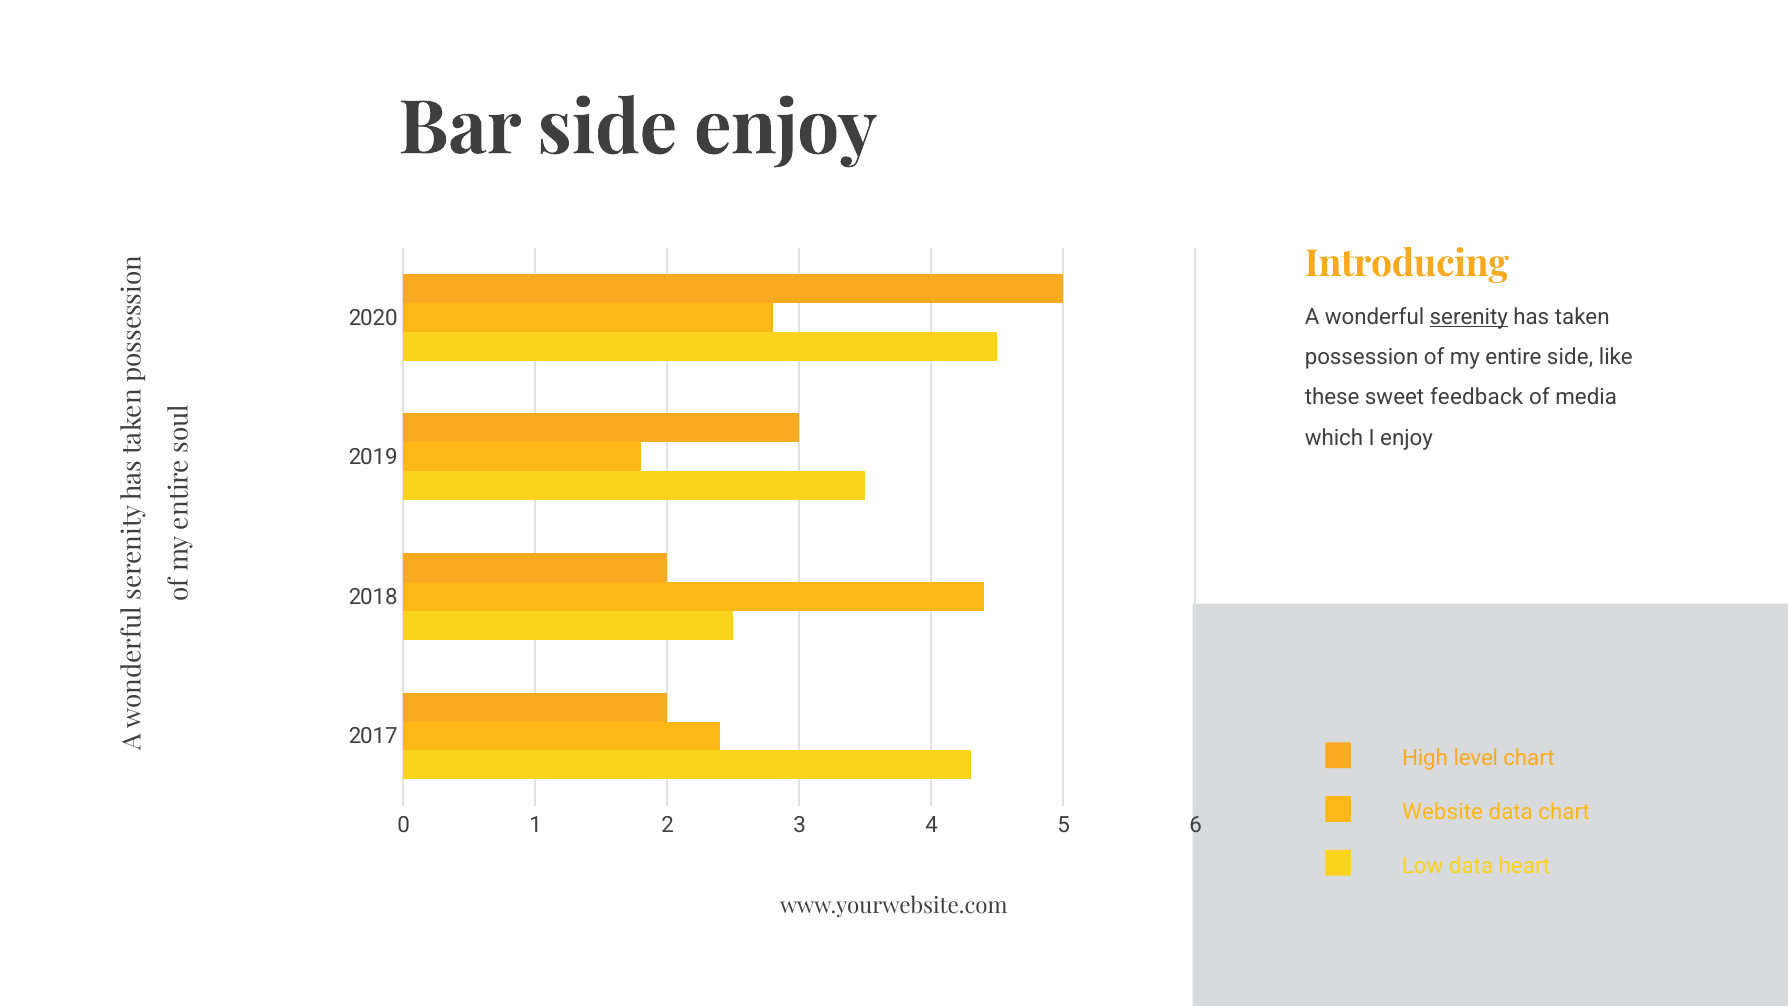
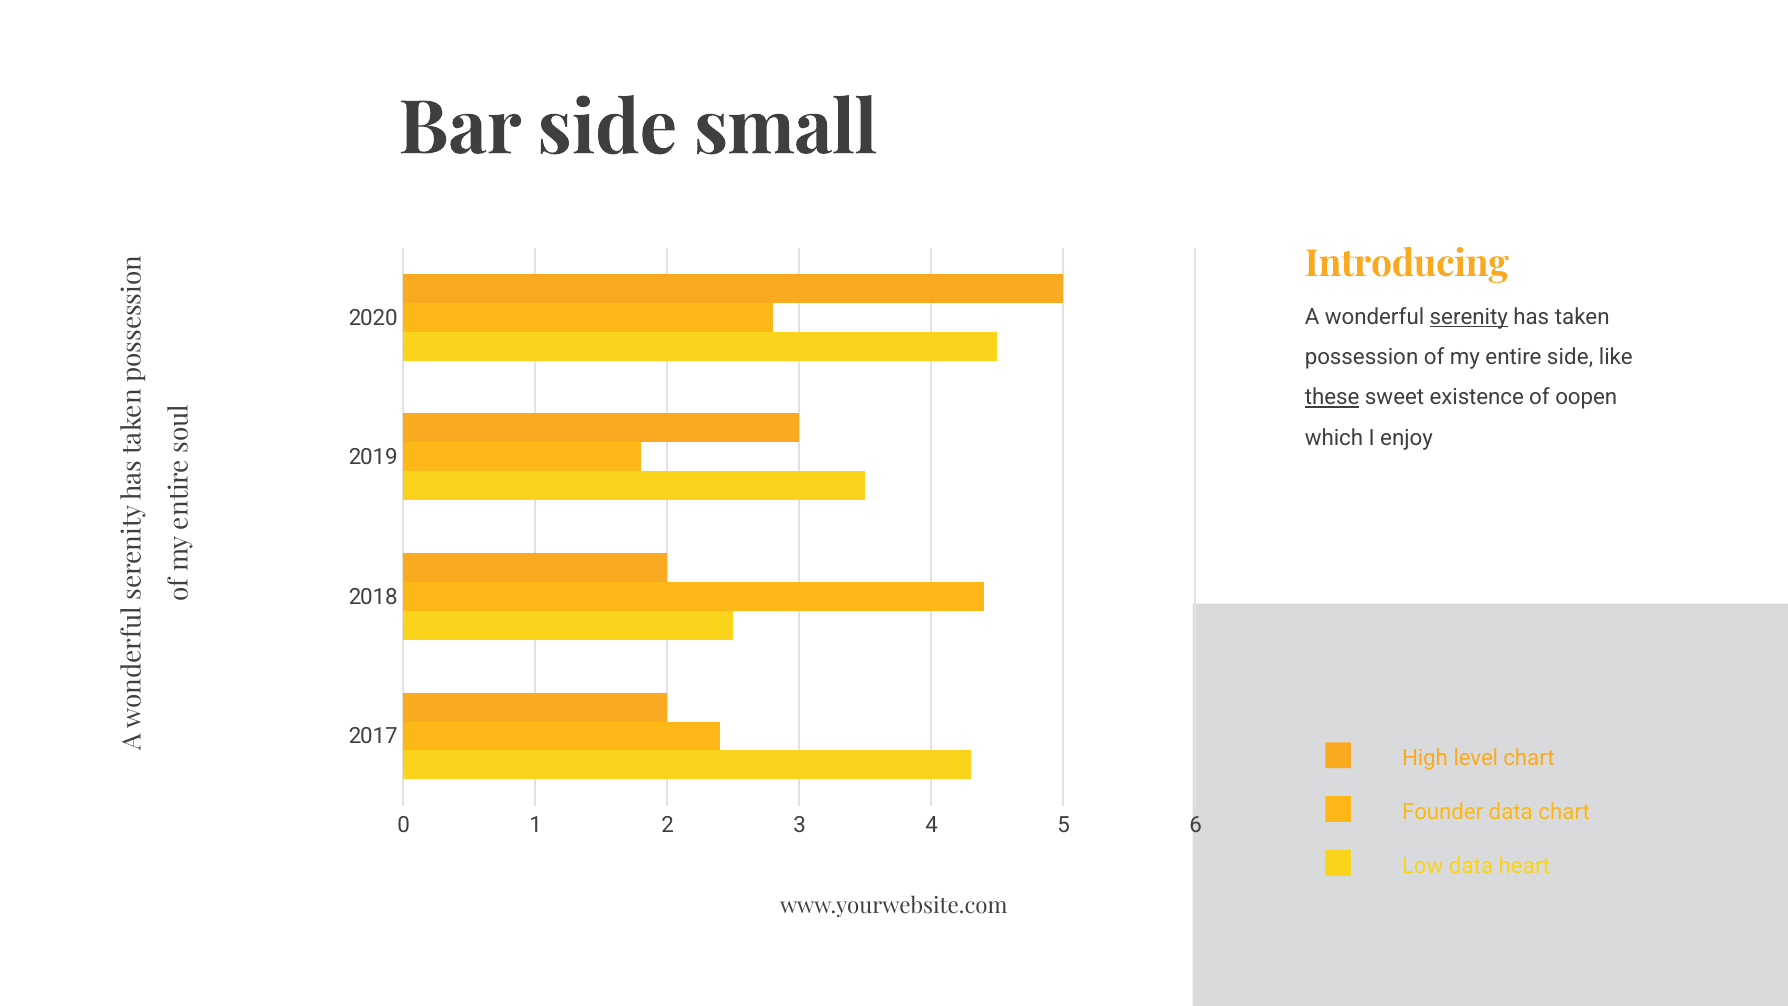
side enjoy: enjoy -> small (786, 129)
these underline: none -> present (1332, 397)
feedback: feedback -> existence (1477, 397)
media: media -> oopen (1586, 397)
Website: Website -> Founder (1443, 812)
